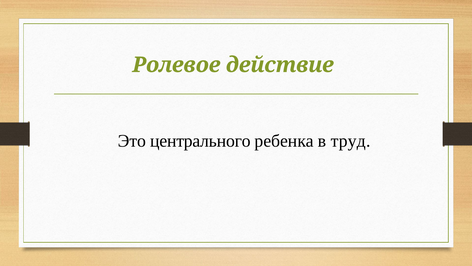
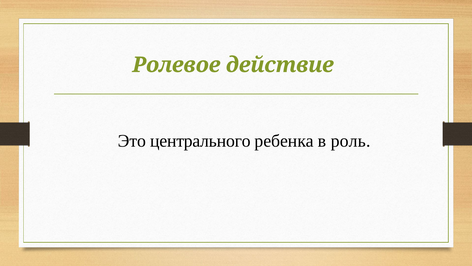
труд: труд -> роль (351, 141)
